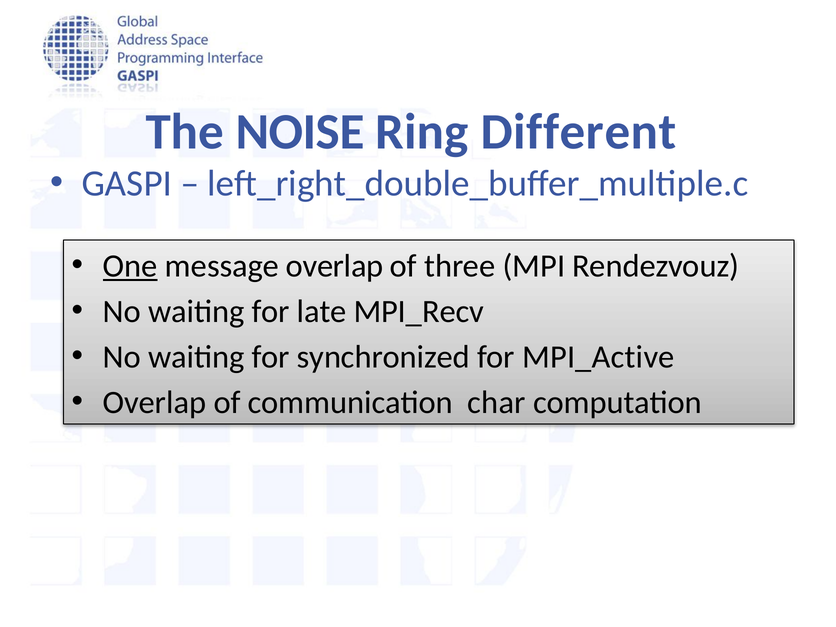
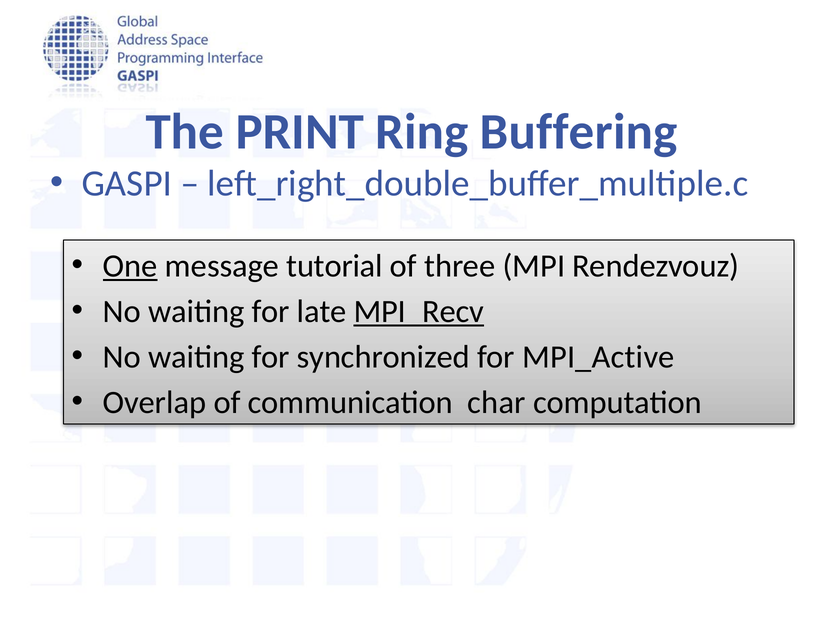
NOISE: NOISE -> PRINT (300, 132)
Different: Different -> Buffering (579, 132)
message overlap: overlap -> tutorial (335, 266)
MPI_Recv underline: none -> present (419, 311)
